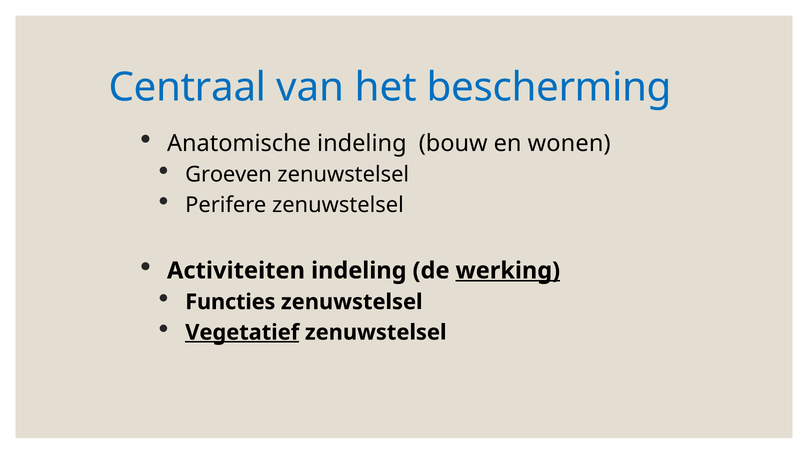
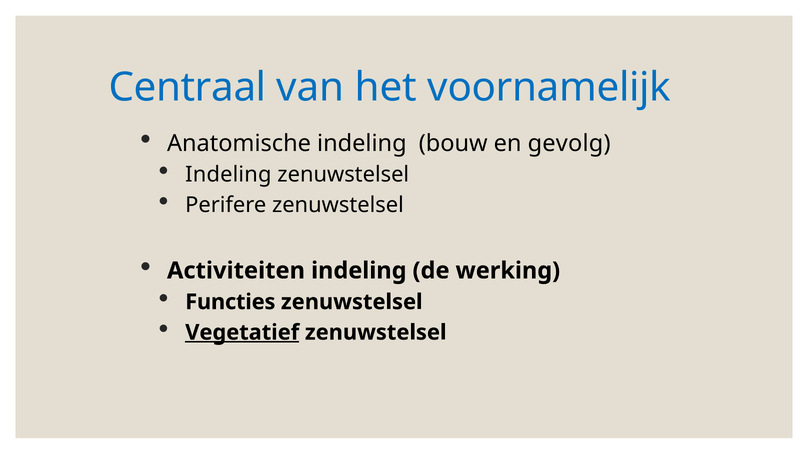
bescherming: bescherming -> voornamelijk (549, 88)
wonen: wonen -> gevolg (569, 144)
Groeven: Groeven -> Indeling (228, 175)
werking underline: present -> none (508, 271)
